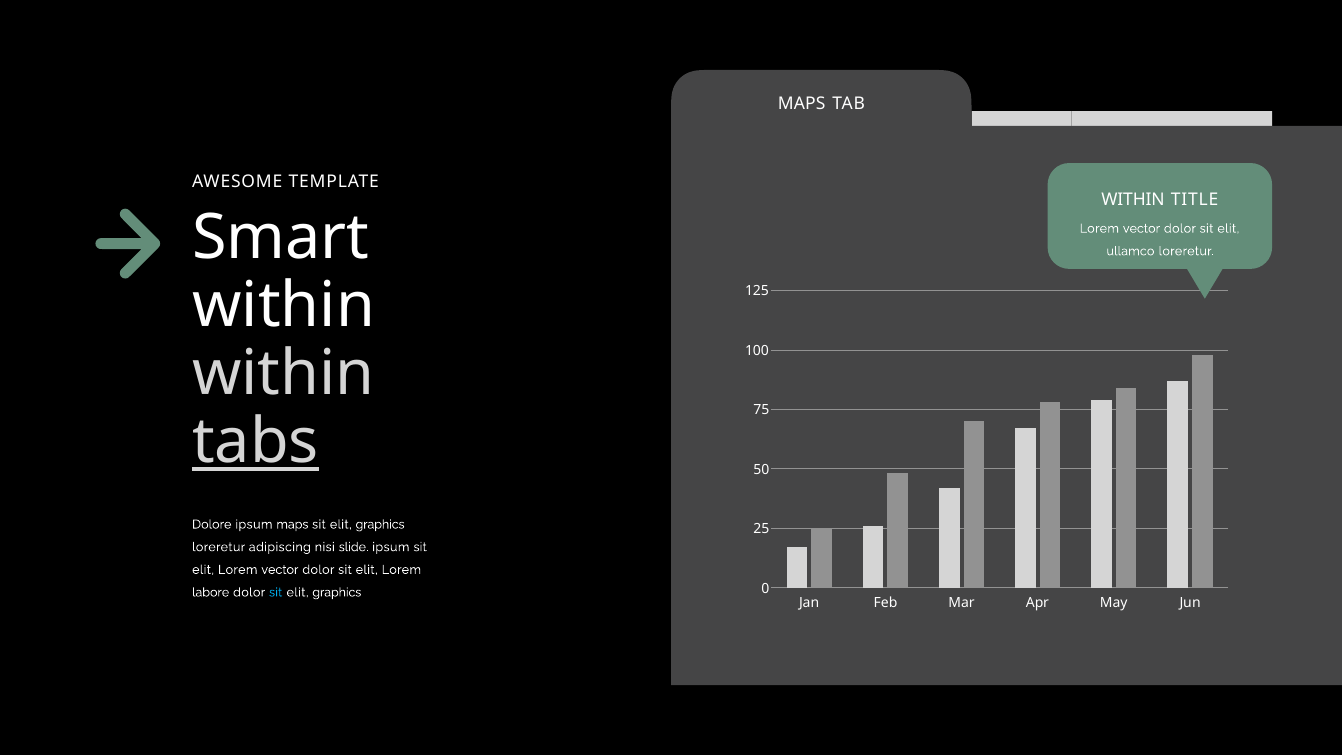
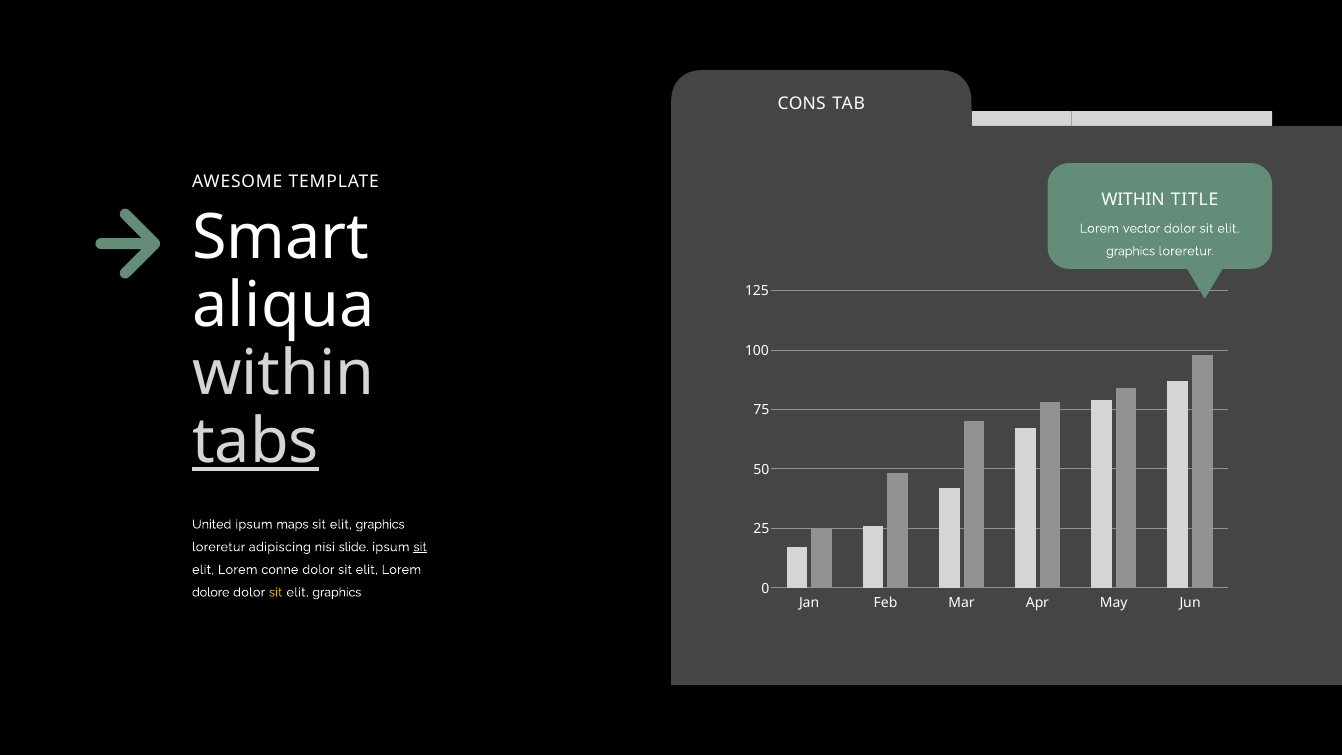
MAPS: MAPS -> CONS (802, 103)
ullamco: ullamco -> graphics (1131, 251)
within: within -> aliqua (283, 306)
Dolore: Dolore -> United (212, 524)
sit underline: none -> present (420, 547)
elit Lorem vector: vector -> conne (280, 570)
labore: labore -> dolore (211, 592)
sit colour: light blue -> yellow (276, 592)
